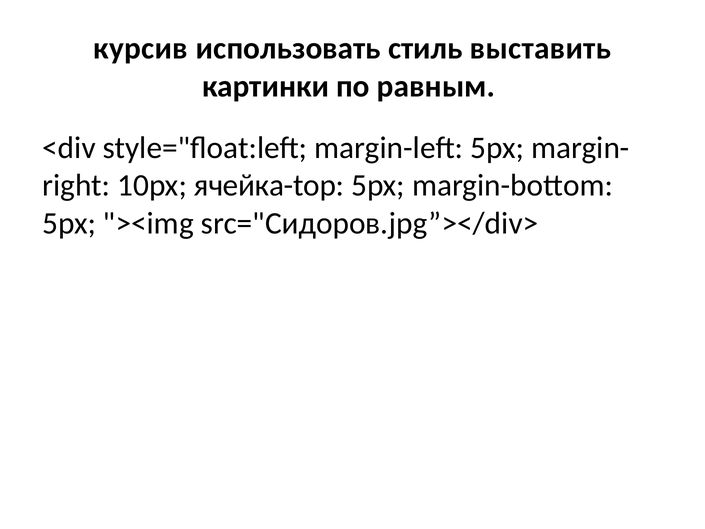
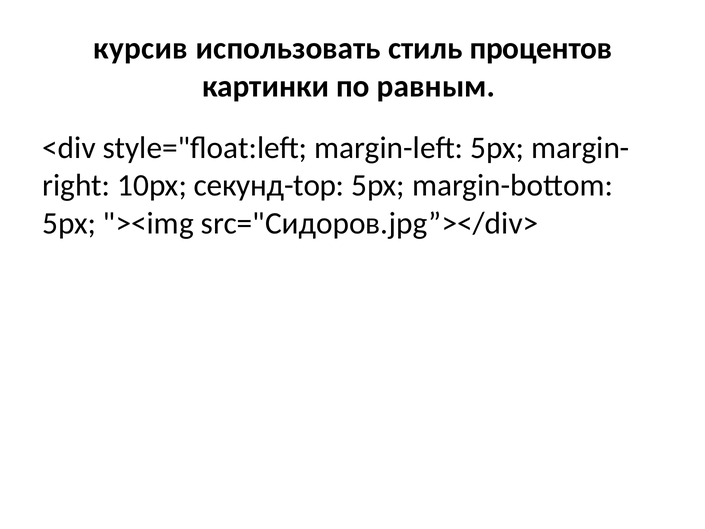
выставить: выставить -> процентов (541, 49)
ячейка-top: ячейка-top -> секунд-top (269, 186)
